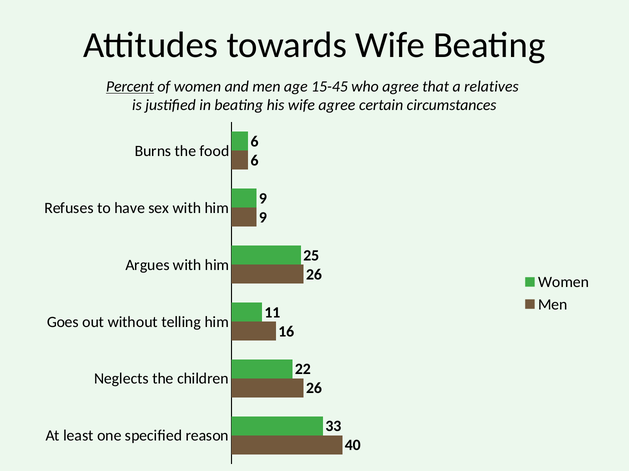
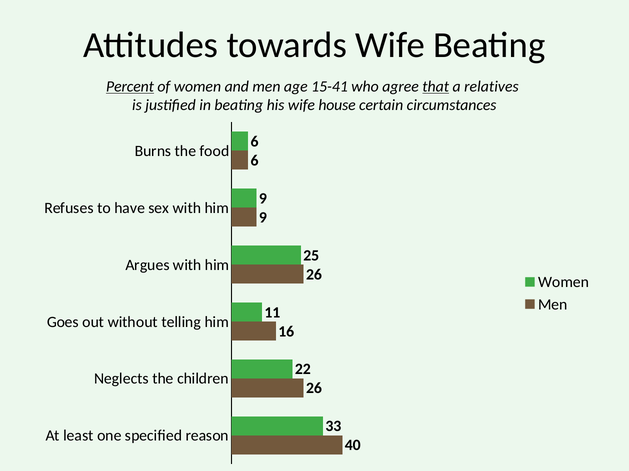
15-45: 15-45 -> 15-41 (330, 87)
that underline: none -> present (436, 87)
wife agree: agree -> house (337, 105)
